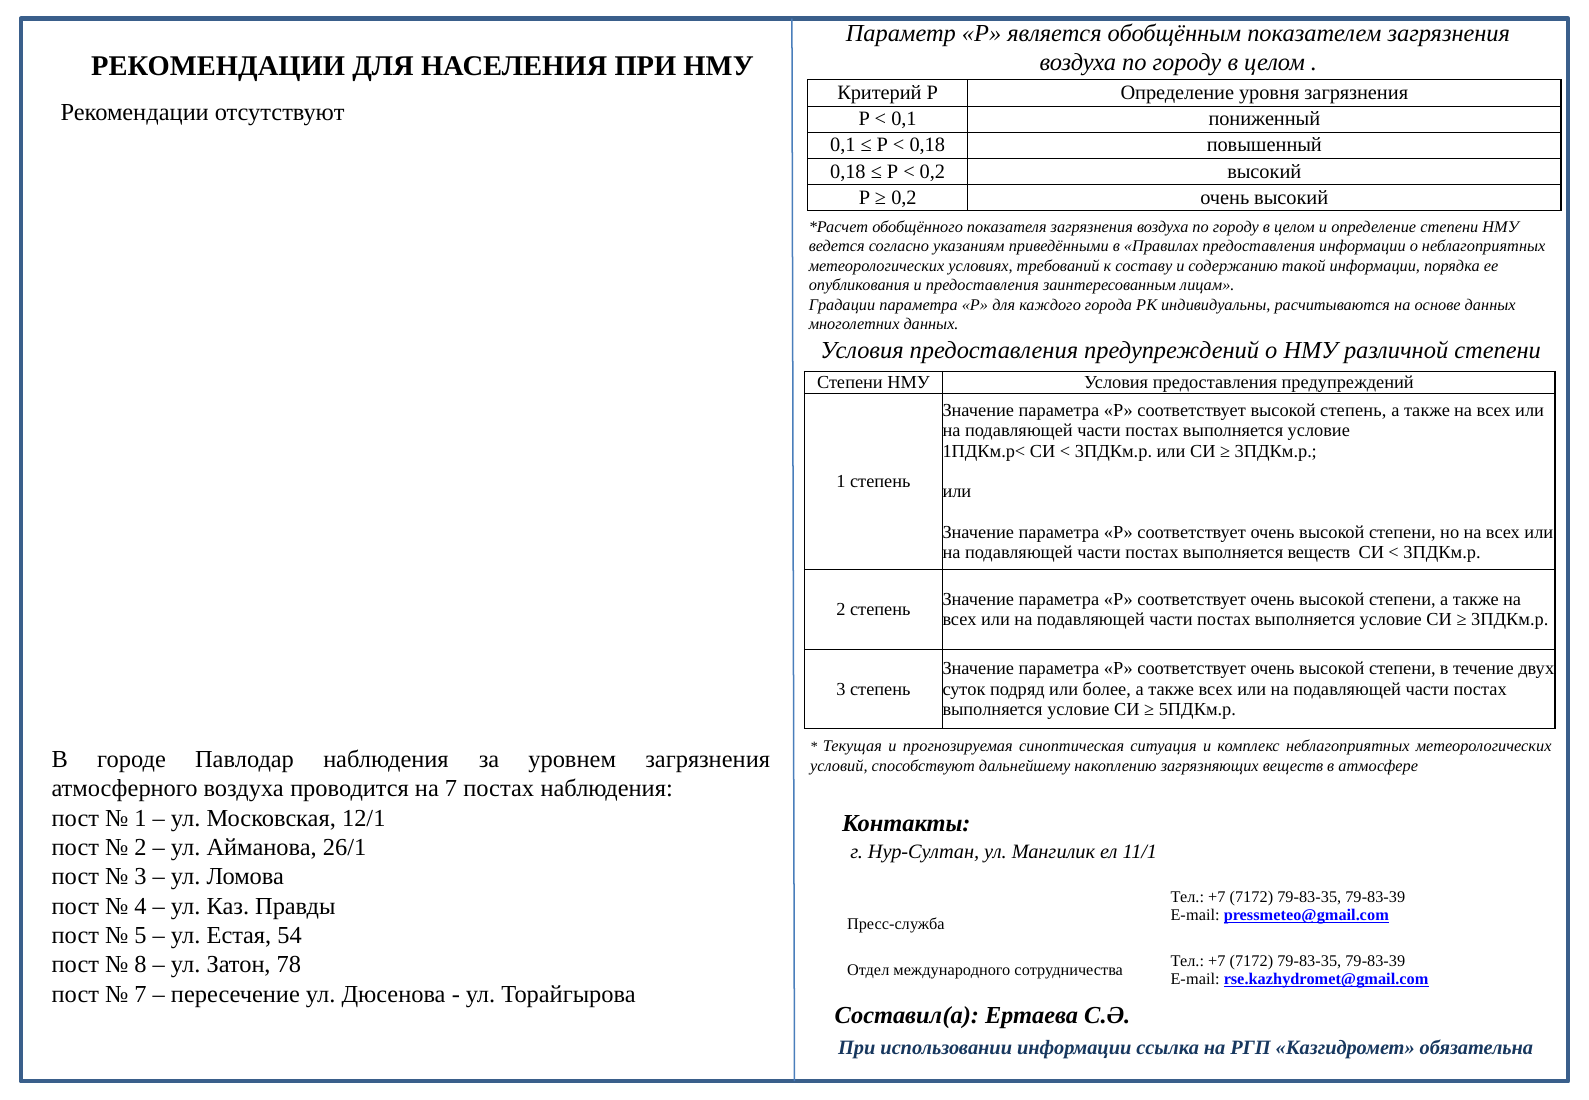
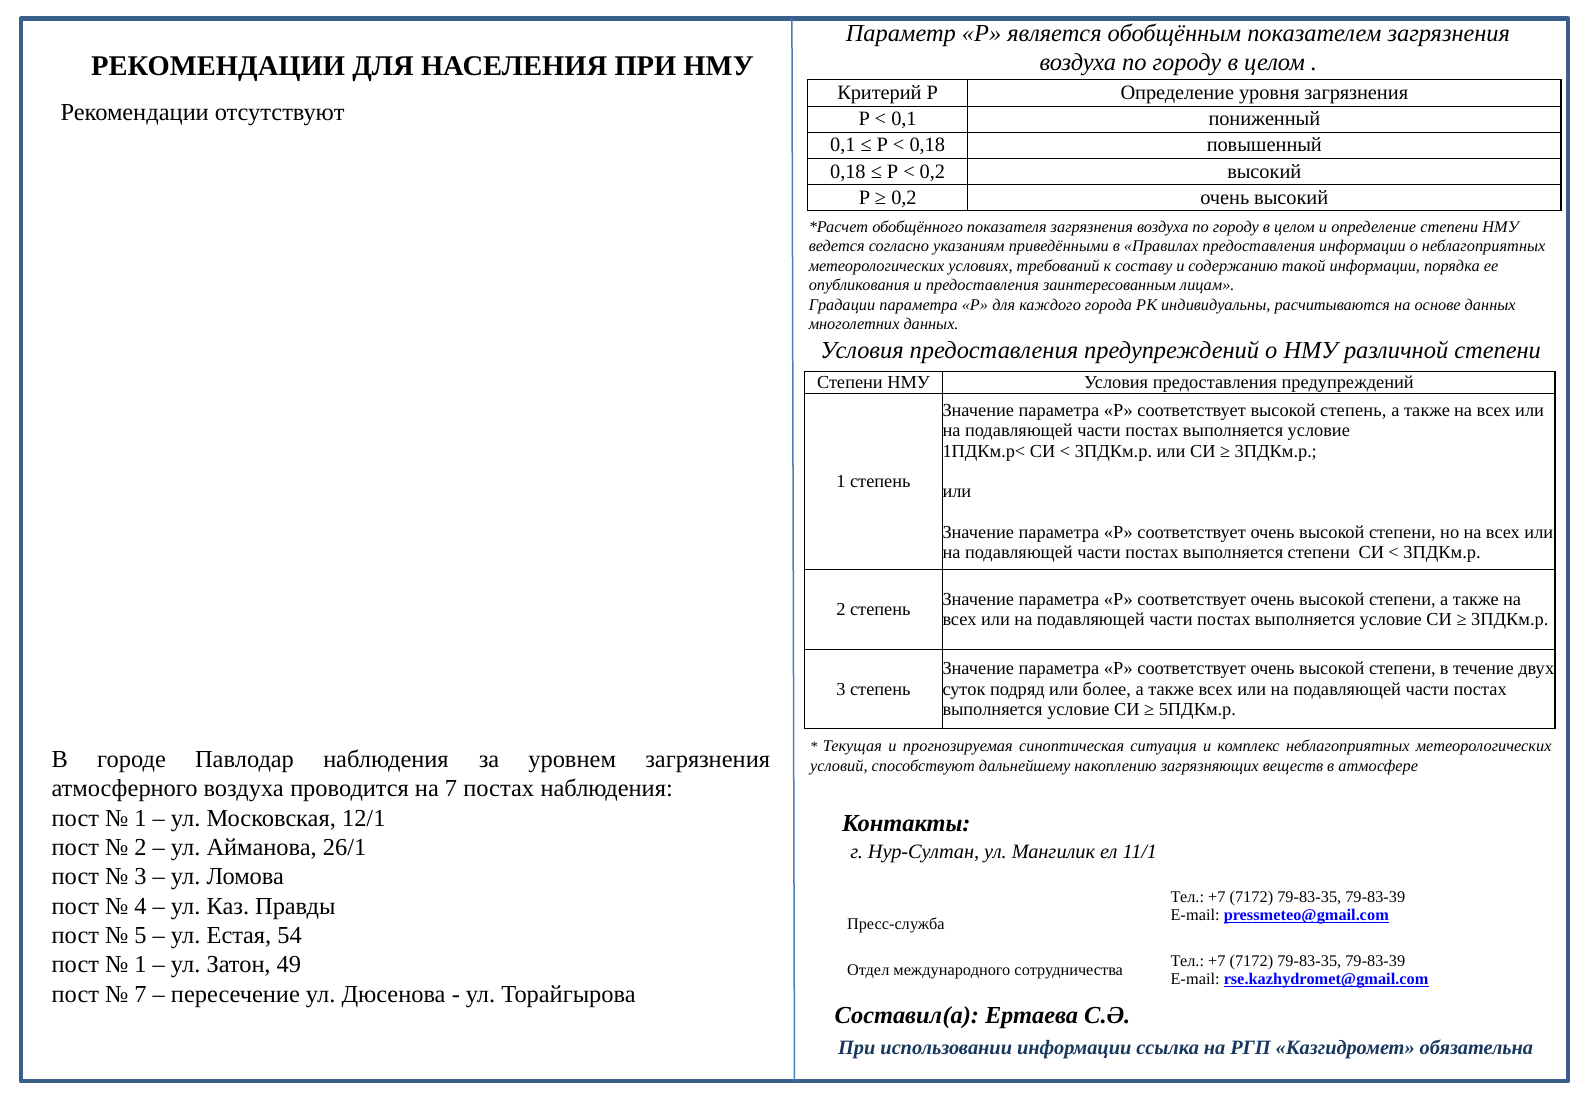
выполняется веществ: веществ -> степени (1319, 553)
8: 8 -> 1 (141, 965)
78: 78 -> 49 (289, 965)
